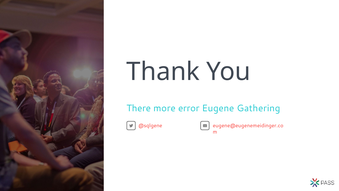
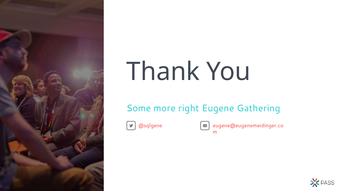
There: There -> Some (139, 108)
error: error -> right (189, 108)
